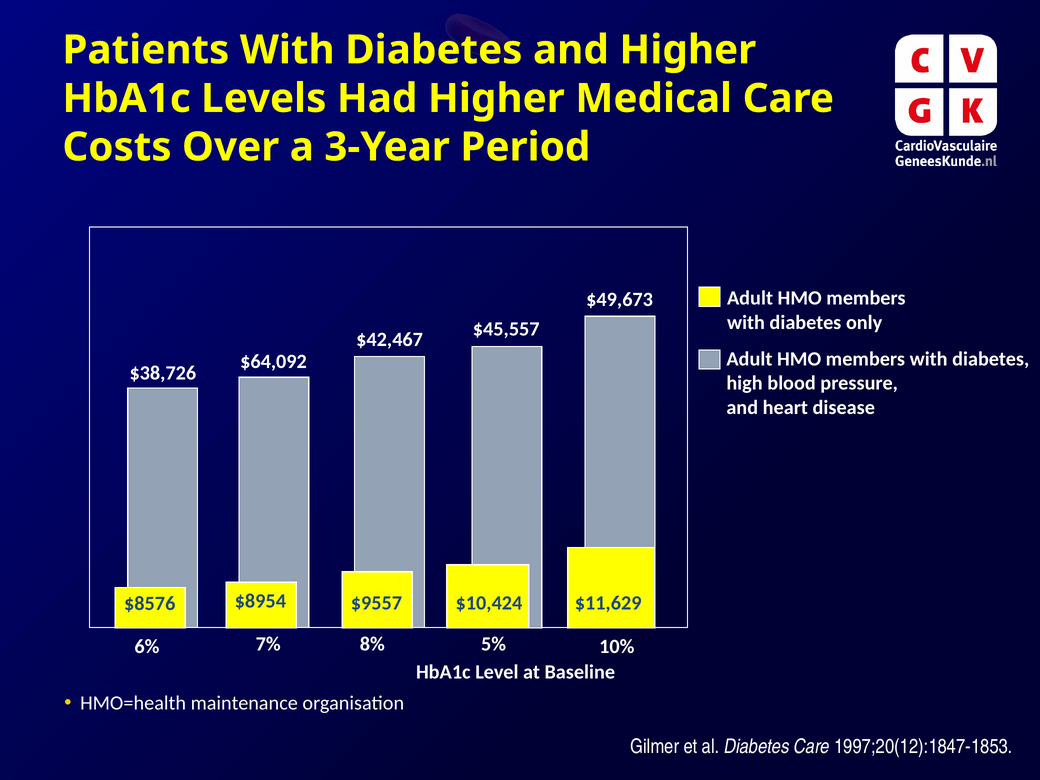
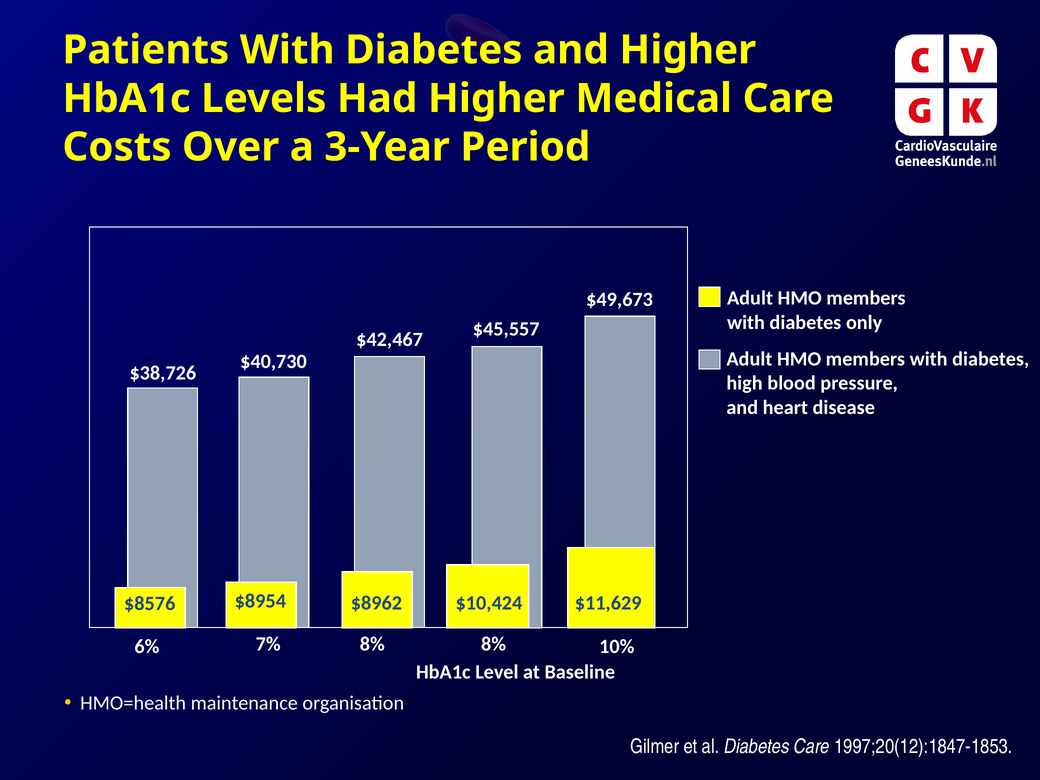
$64,092: $64,092 -> $40,730 (273, 362)
$9557: $9557 -> $8962 (376, 603)
8% 5%: 5% -> 8% (494, 644)
